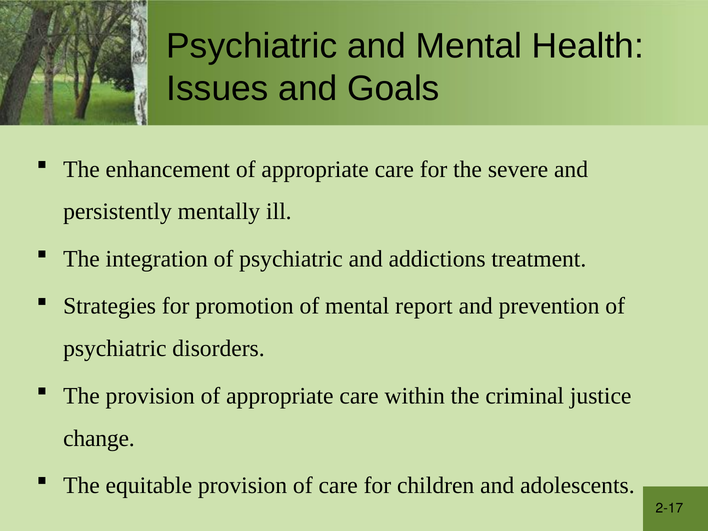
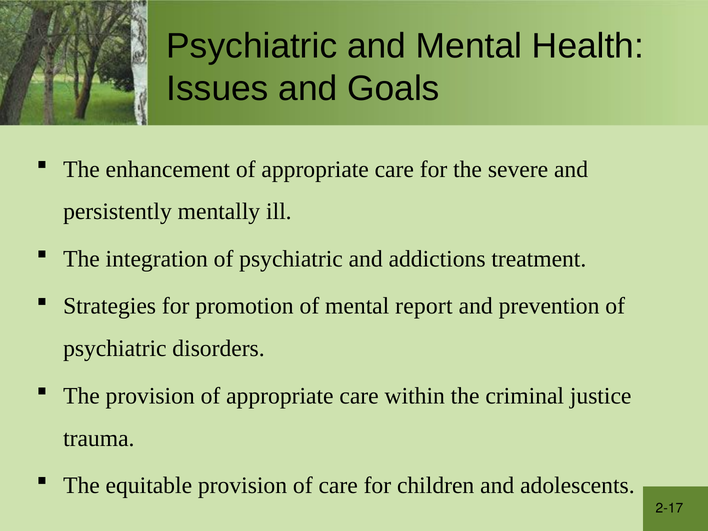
change: change -> trauma (99, 438)
